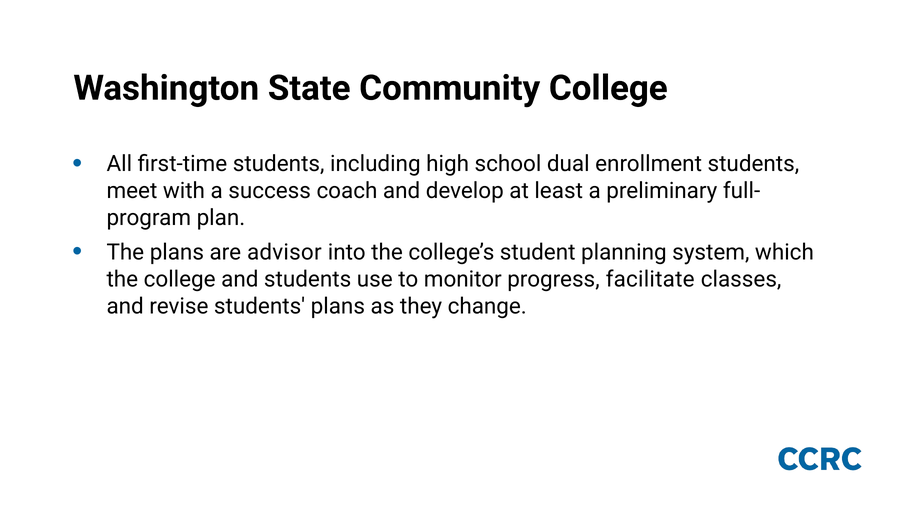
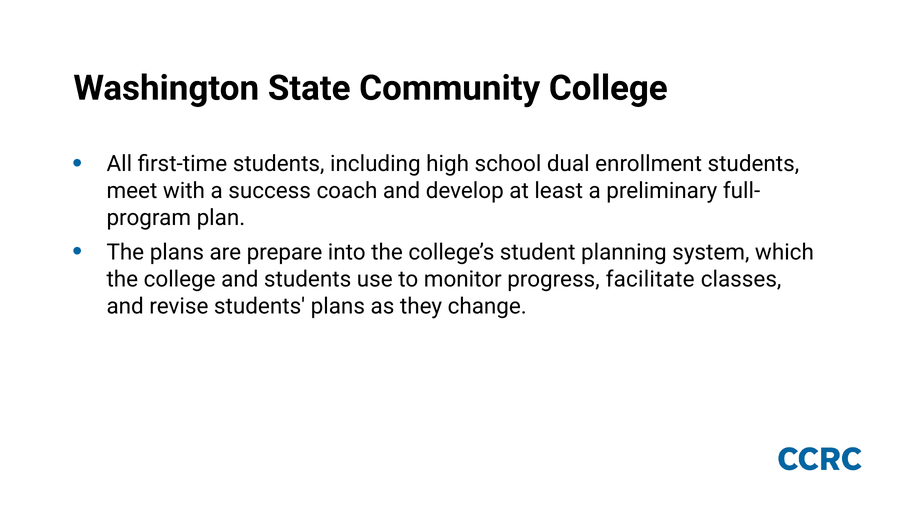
advisor: advisor -> prepare (285, 253)
